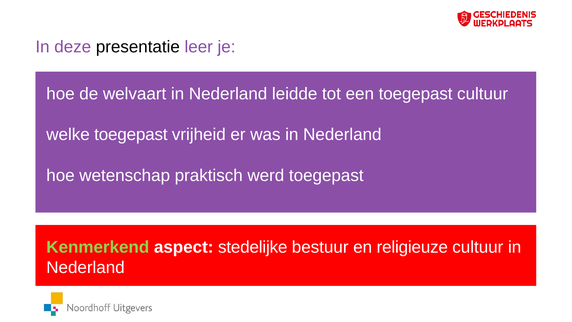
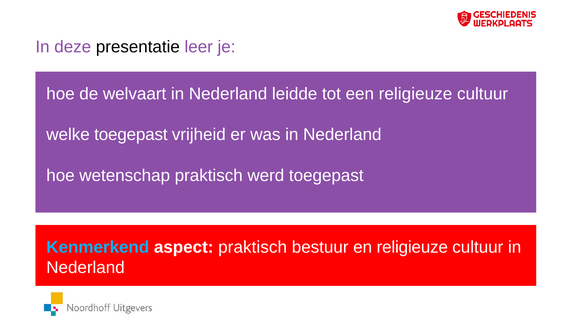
een toegepast: toegepast -> religieuze (415, 94)
Kenmerkend colour: light green -> light blue (98, 247)
aspect stedelijke: stedelijke -> praktisch (253, 247)
